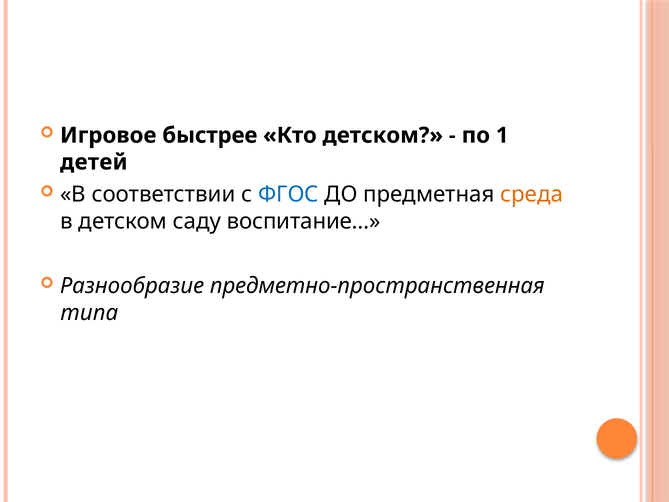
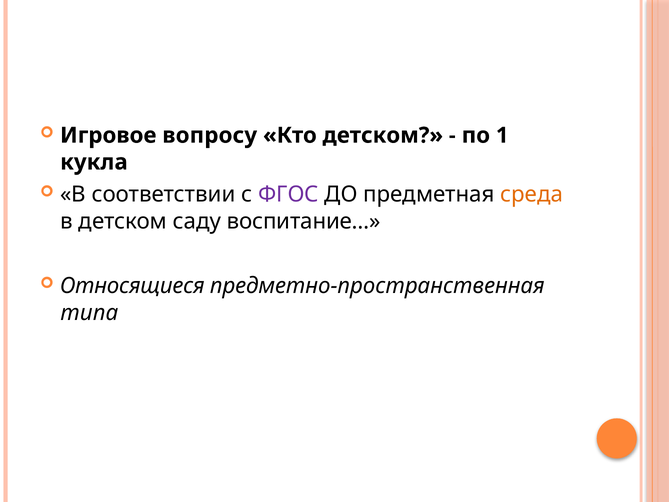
быстрее: быстрее -> вопросу (210, 135)
детей: детей -> кукла (94, 162)
ФГОС colour: blue -> purple (288, 194)
Разнообразие: Разнообразие -> Относящиеся (132, 286)
